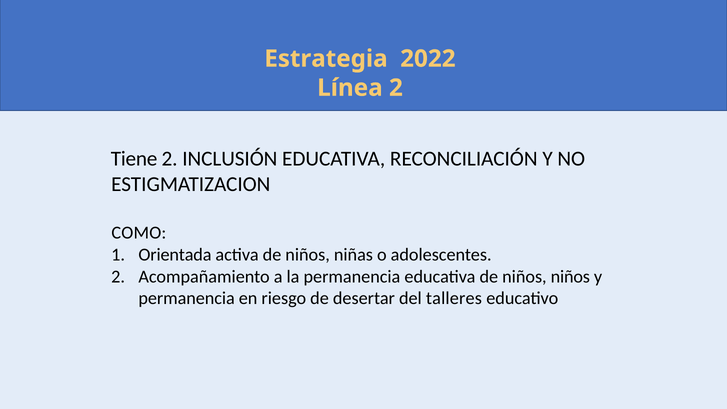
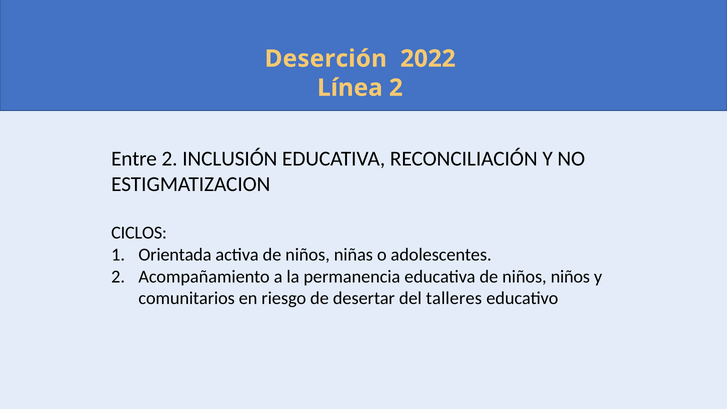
Estrategia: Estrategia -> Deserción (326, 59)
Tiene: Tiene -> Entre (134, 159)
COMO: COMO -> CICLOS (139, 233)
permanencia: permanencia -> comunitarios (187, 298)
